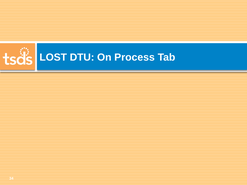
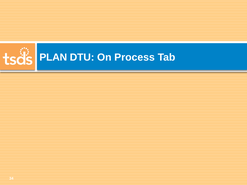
LOST: LOST -> PLAN (53, 57)
